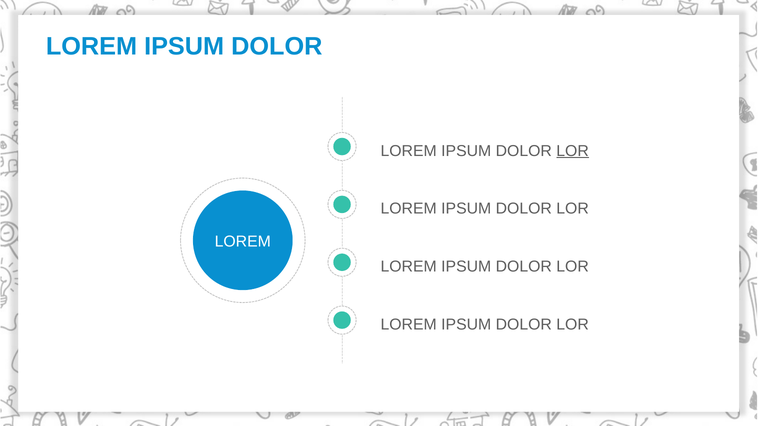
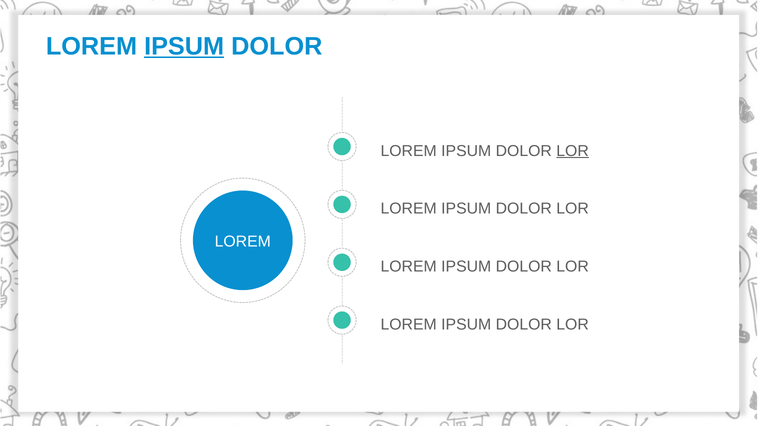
IPSUM underline: none -> present (184, 46)
